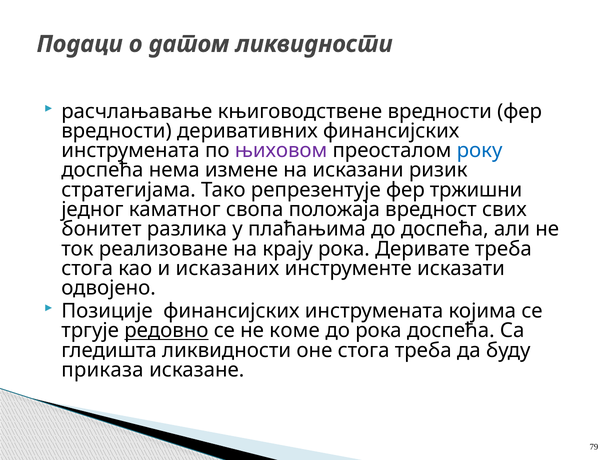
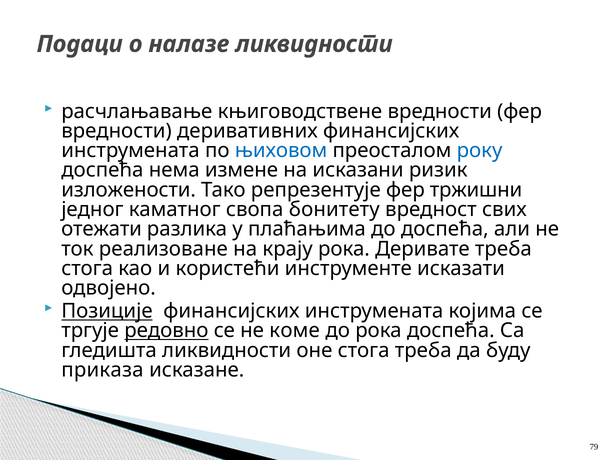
датом: датом -> налазе (189, 44)
њиховом colour: purple -> blue (281, 151)
стратегијама: стратегијама -> изложености (129, 190)
положаја: положаја -> бонитету (334, 209)
бонитет: бонитет -> отежати (102, 229)
исказаних: исказаних -> користећи (228, 268)
Позиције underline: none -> present (107, 311)
